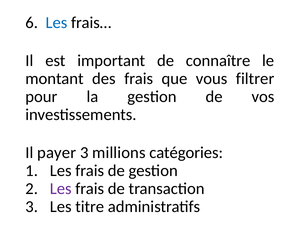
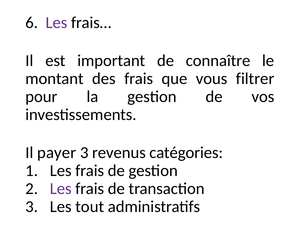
Les colour: blue -> purple (56, 23)
millions: millions -> revenus (119, 153)
titre: titre -> tout (90, 207)
